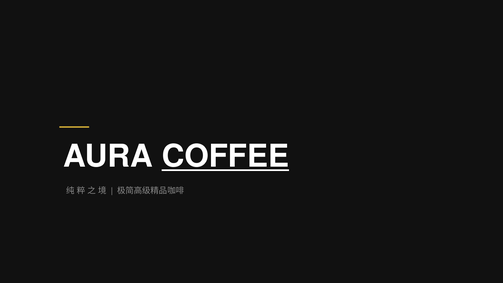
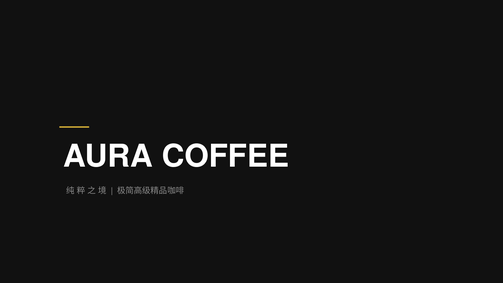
COFFEE underline: present -> none (225, 157)
